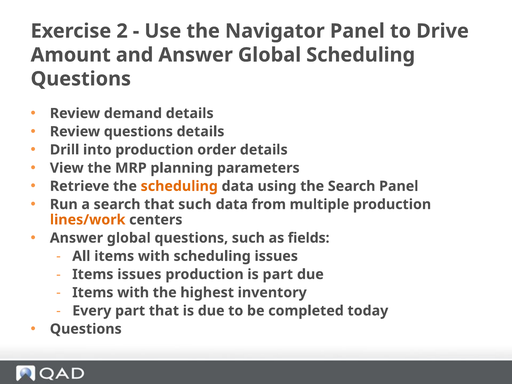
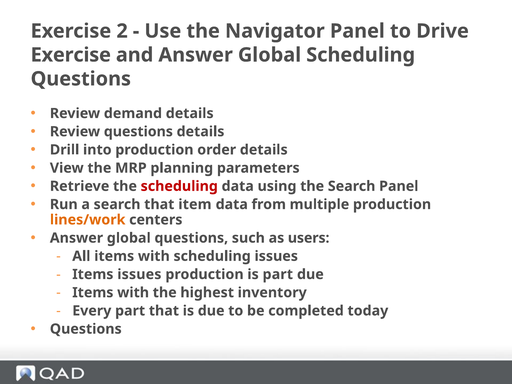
Amount: Amount -> Exercise (71, 55)
scheduling colour: orange -> red (179, 186)
that such: such -> item (195, 204)
fields: fields -> users (309, 238)
